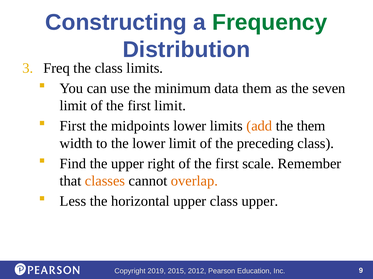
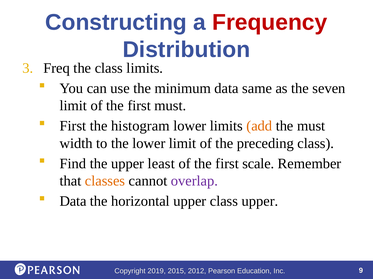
Frequency colour: green -> red (270, 22)
data them: them -> same (257, 89)
first limit: limit -> must (170, 106)
midpoints: midpoints -> histogram (140, 126)
the them: them -> must (311, 126)
right: right -> least (161, 164)
overlap colour: orange -> purple (194, 181)
Less: Less -> Data (73, 202)
